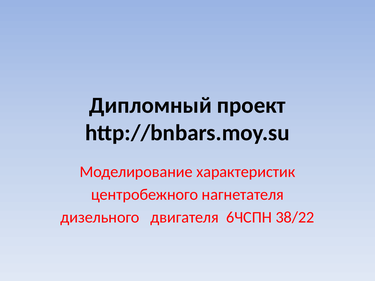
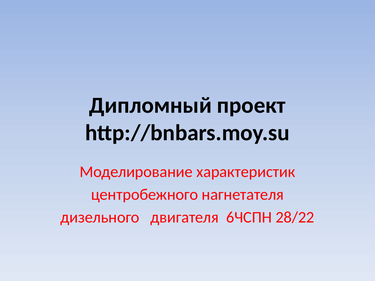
38/22: 38/22 -> 28/22 (295, 218)
